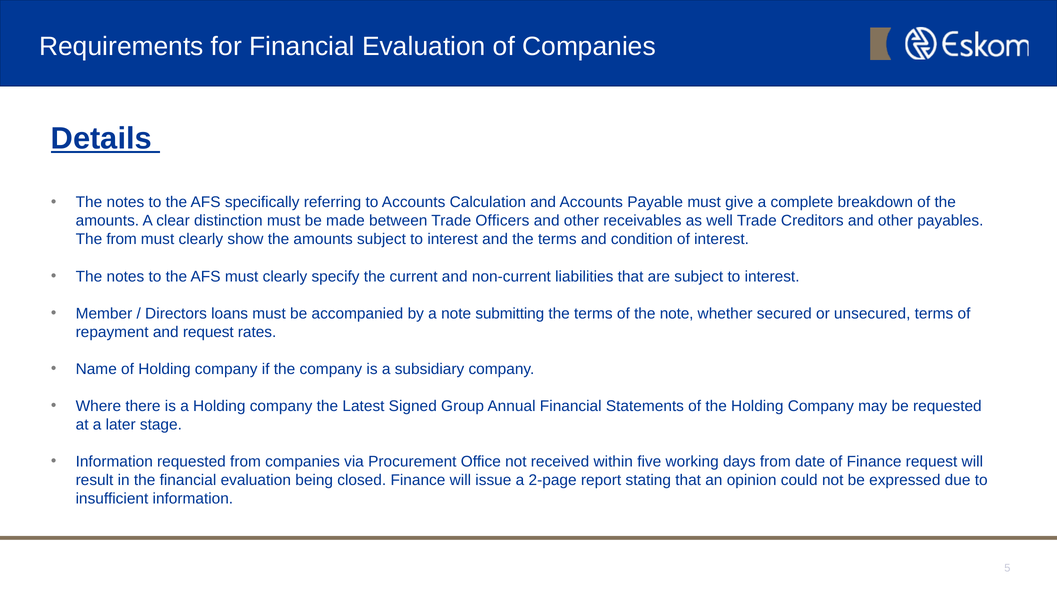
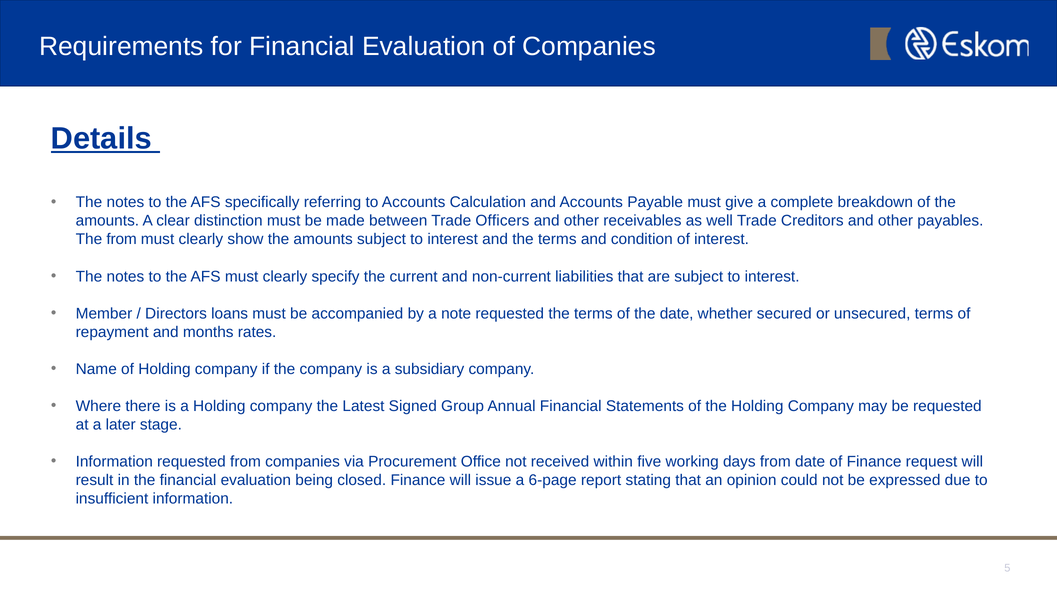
note submitting: submitting -> requested (510, 313)
the note: note -> date (677, 313)
and request: request -> months (208, 332)
2-page: 2-page -> 6-page (553, 480)
